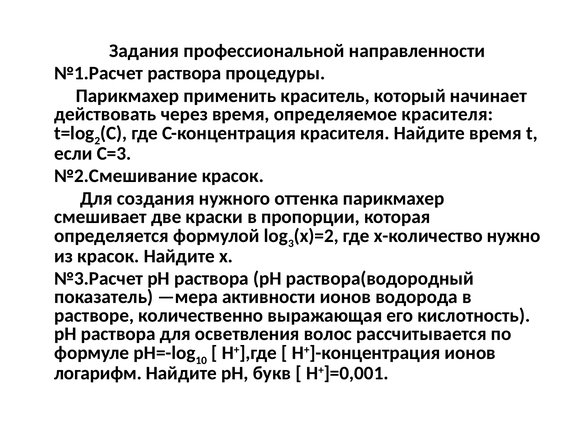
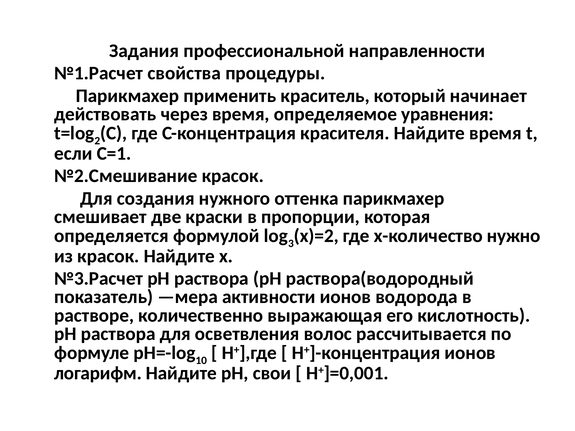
№1.Расчет раствора: раствора -> свойства (184, 73)
определяемое красителя: красителя -> уравнения (448, 114)
С=3: С=3 -> С=1 (114, 154)
букв: букв -> свои (272, 373)
